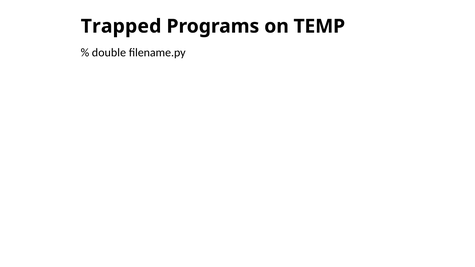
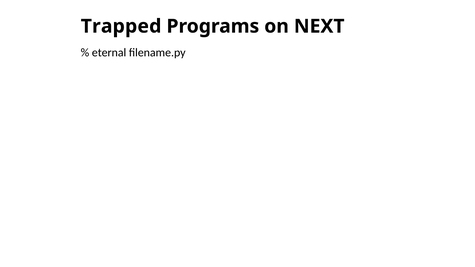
TEMP: TEMP -> NEXT (319, 26)
double: double -> eternal (109, 53)
